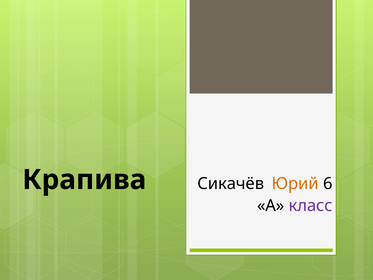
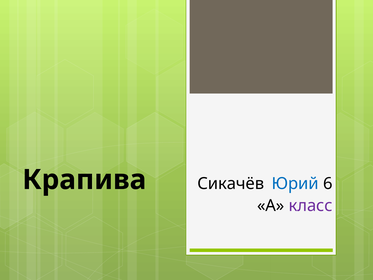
Юрий colour: orange -> blue (295, 183)
